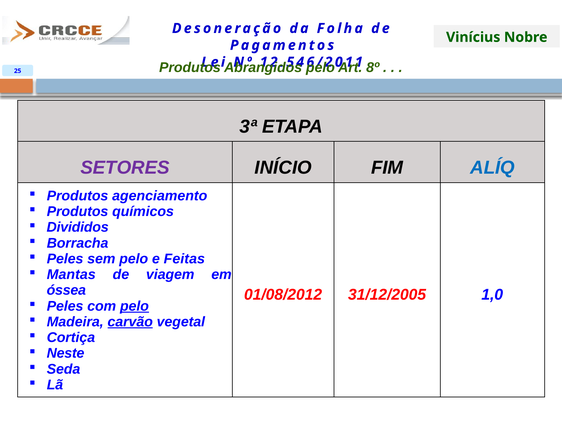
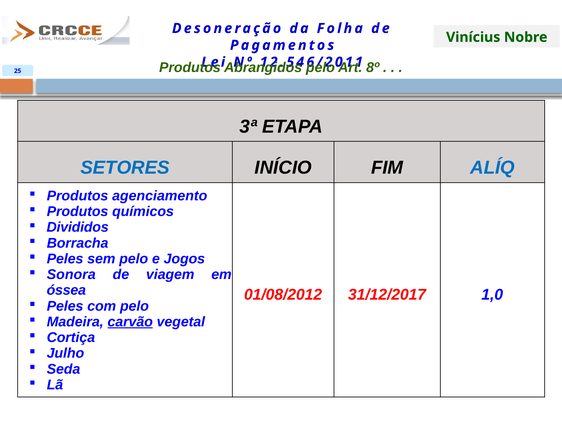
SETORES colour: purple -> blue (125, 168)
Feitas: Feitas -> Jogos (184, 259)
Mantas: Mantas -> Sonora (71, 274)
31/12/2005: 31/12/2005 -> 31/12/2017 (387, 294)
pelo underline: present -> none (134, 306)
Neste: Neste -> Julho (65, 353)
